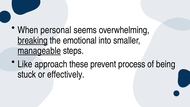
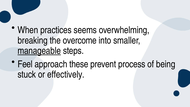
personal: personal -> practices (56, 30)
breaking underline: present -> none (33, 40)
emotional: emotional -> overcome (80, 40)
Like: Like -> Feel (25, 64)
